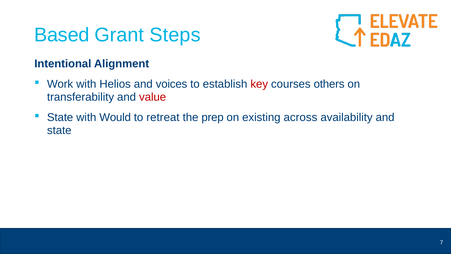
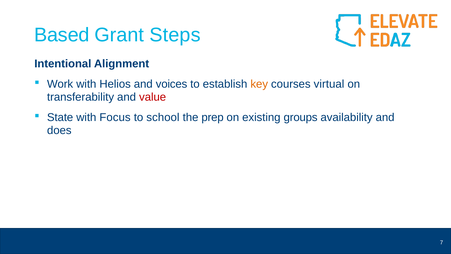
key colour: red -> orange (259, 84)
others: others -> virtual (329, 84)
Would: Would -> Focus (115, 117)
retreat: retreat -> school (163, 117)
across: across -> groups (301, 117)
state: state -> does (59, 130)
